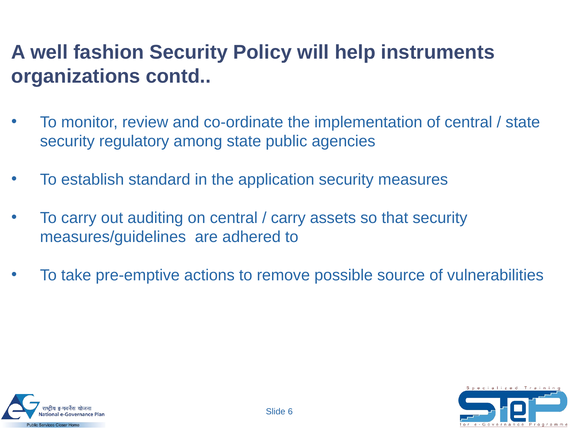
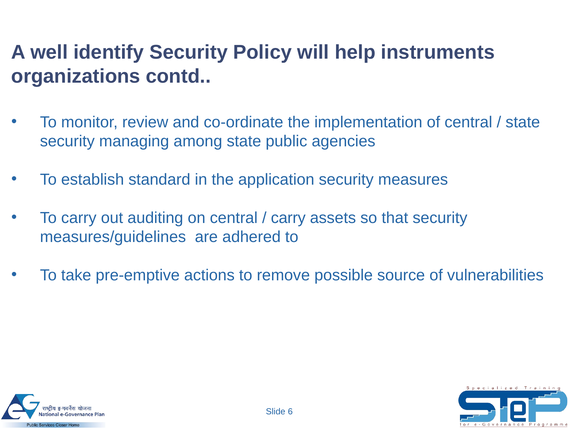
fashion: fashion -> identify (109, 52)
regulatory: regulatory -> managing (134, 141)
